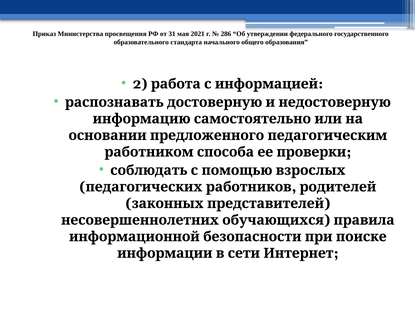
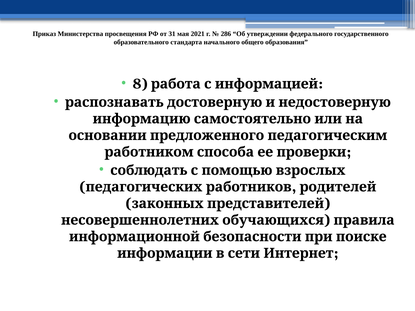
2: 2 -> 8 (140, 84)
